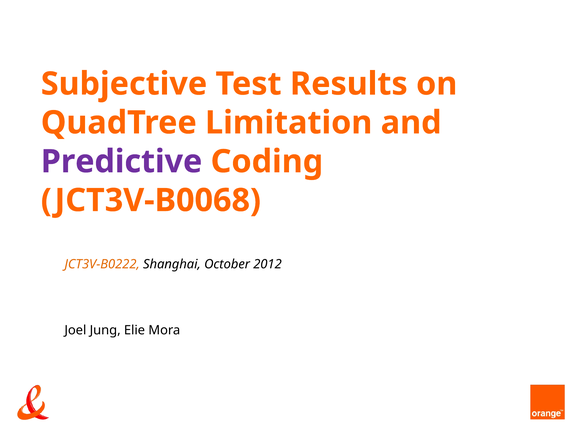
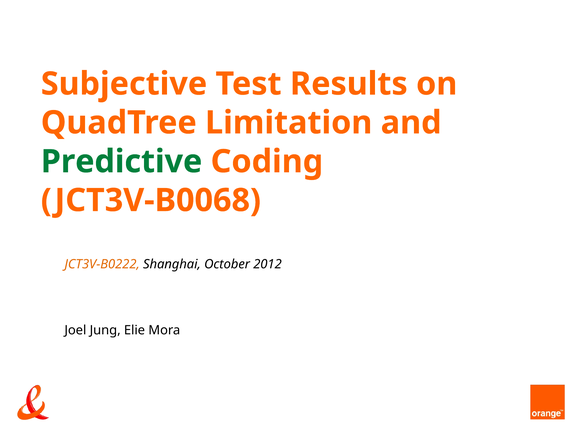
Predictive colour: purple -> green (122, 162)
